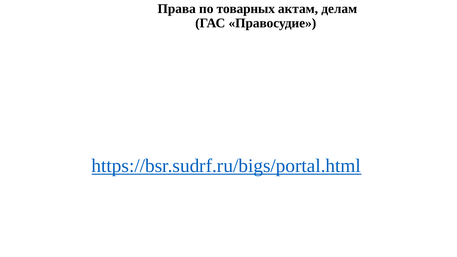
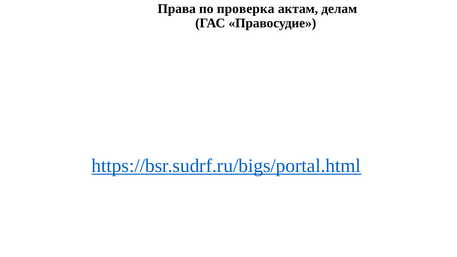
товарных: товарных -> проверка (246, 9)
